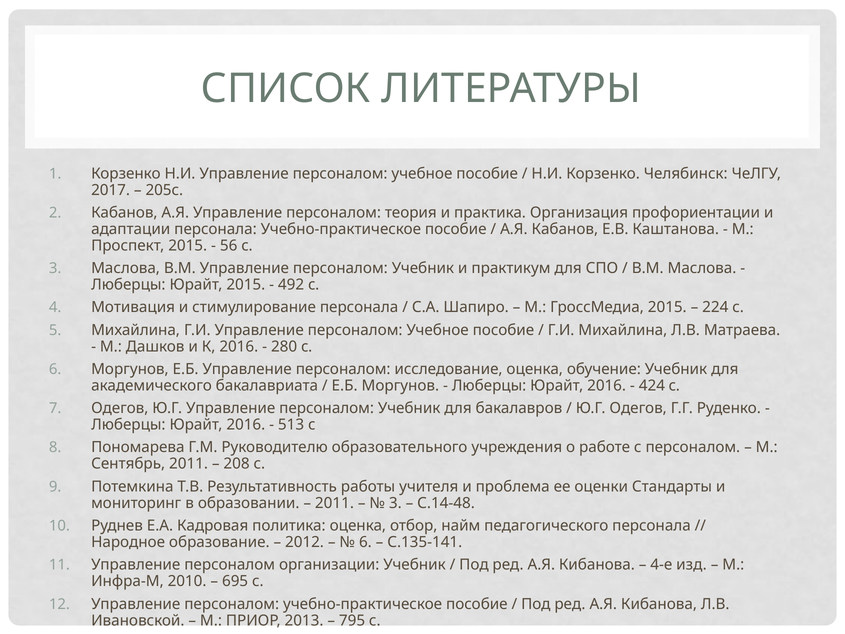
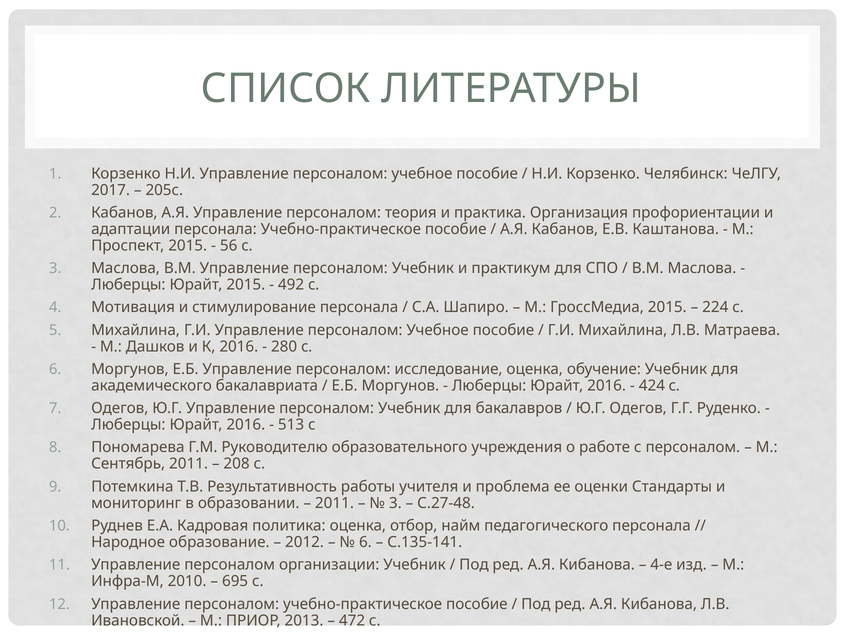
С.14-48: С.14-48 -> С.27-48 (446, 503)
795: 795 -> 472 (352, 620)
